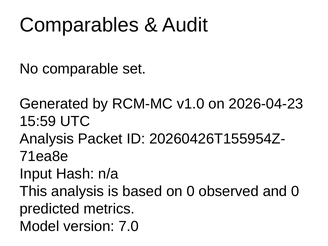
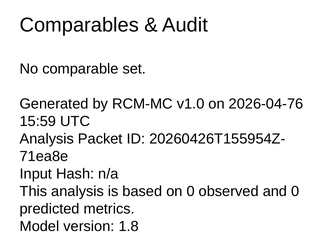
2026-04-23: 2026-04-23 -> 2026-04-76 (266, 104)
7.0: 7.0 -> 1.8 (129, 226)
